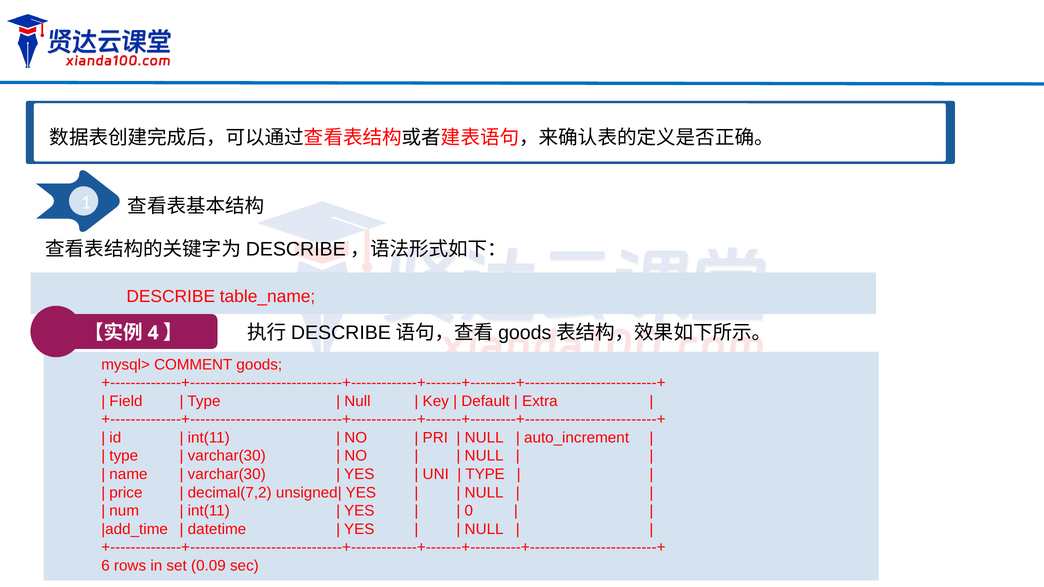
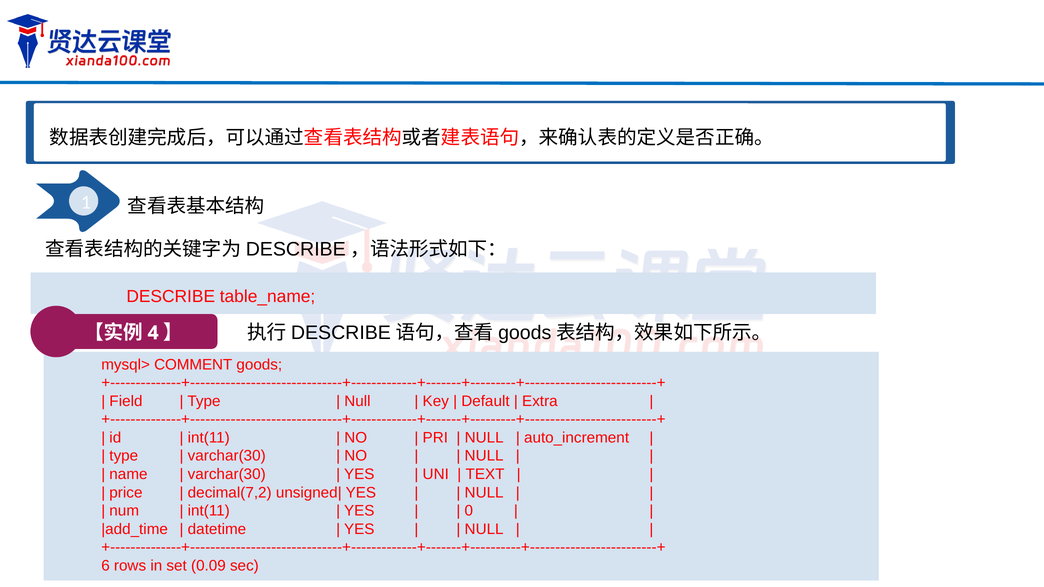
TYPE: TYPE -> TEXT (485, 474)
